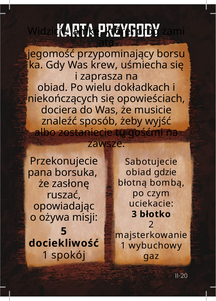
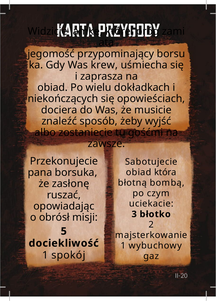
gdzie: gdzie -> która (165, 172)
ożywa: ożywa -> obrósł (54, 217)
